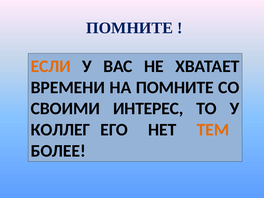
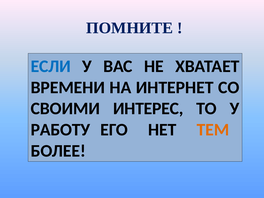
ЕСЛИ colour: orange -> blue (51, 66)
НА ПОМНИТЕ: ПОМНИТЕ -> ИНТЕРНЕТ (175, 87)
КОЛЛЕГ: КОЛЛЕГ -> РАБОТУ (60, 130)
